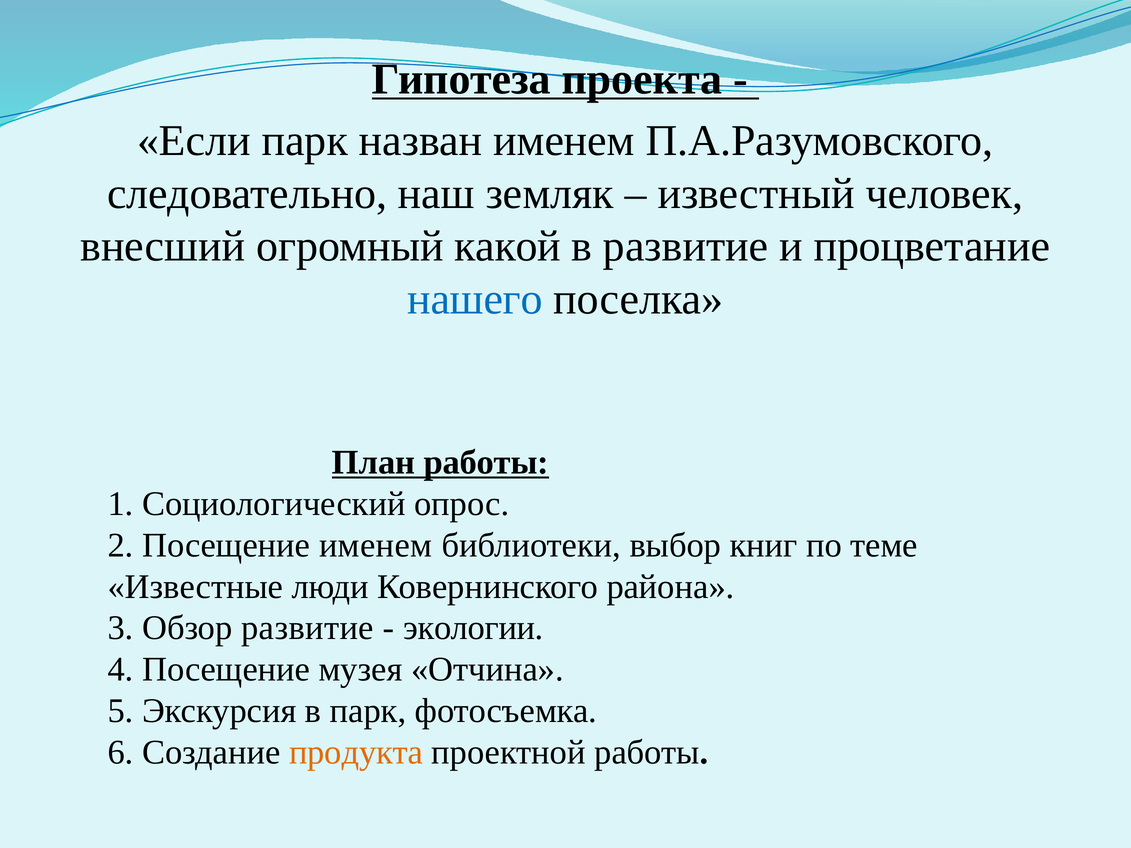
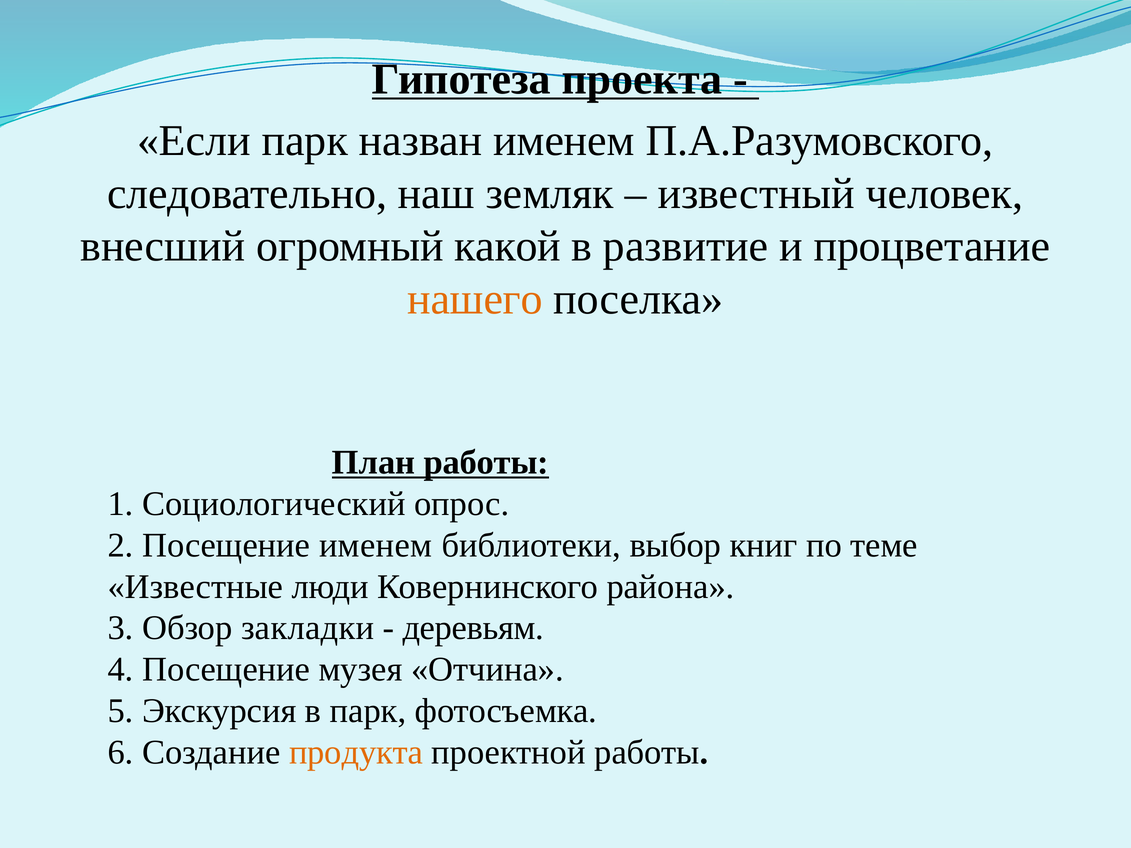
нашего colour: blue -> orange (475, 299)
Обзор развитие: развитие -> закладки (308, 628)
экологии: экологии -> деревьям (473, 628)
